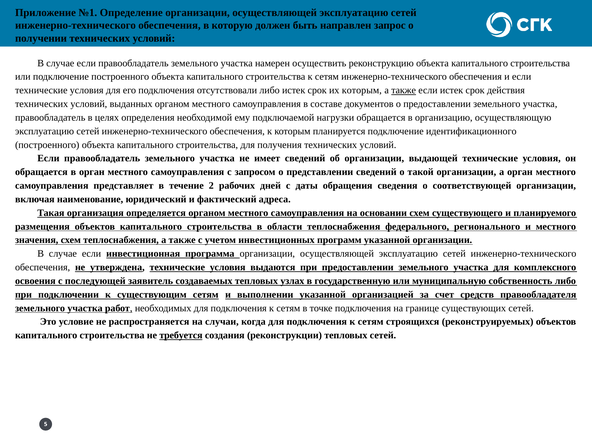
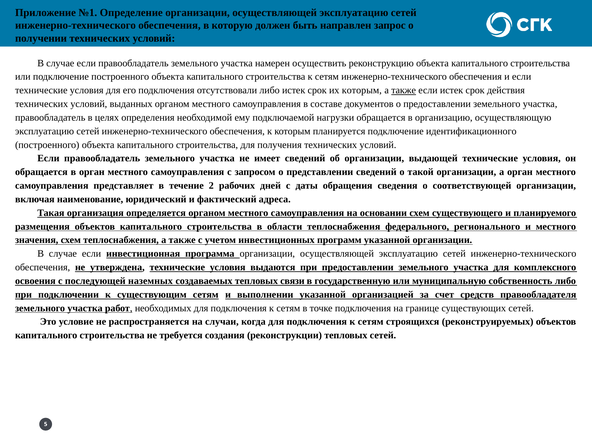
заявитель: заявитель -> наземных (150, 281)
узлах: узлах -> связи (292, 281)
требуется underline: present -> none (181, 335)
